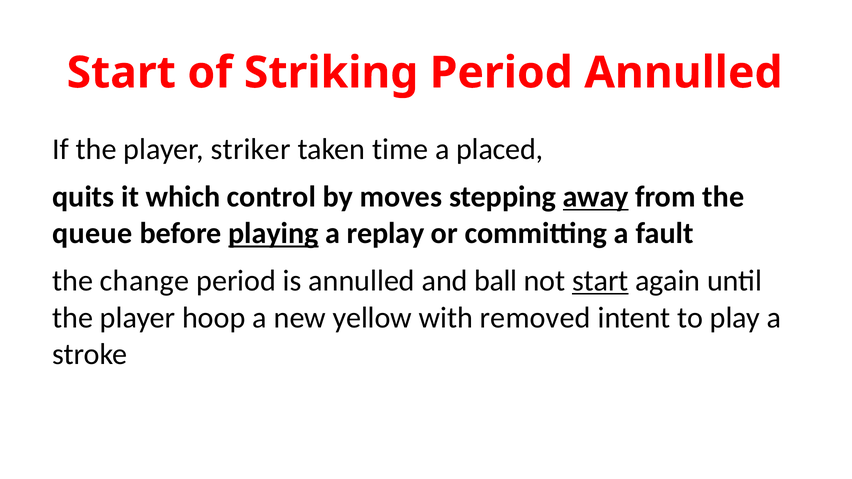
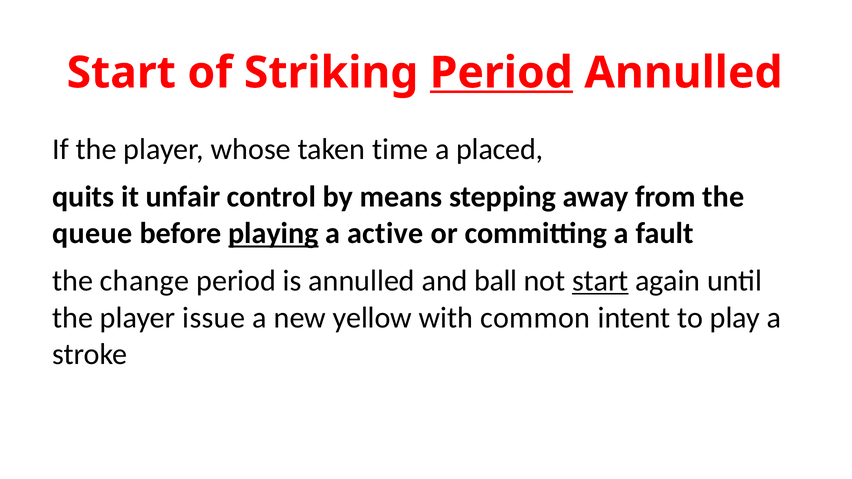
Period underline: none -> present (501, 73)
striker: striker -> whose (251, 149)
which: which -> unfair (183, 197)
moves: moves -> means (401, 197)
away underline: present -> none (596, 197)
replay: replay -> active (385, 234)
hoop: hoop -> issue (214, 318)
removed: removed -> common (535, 318)
